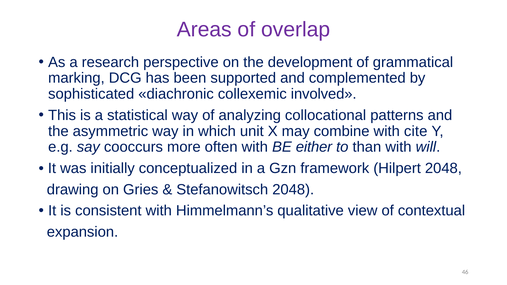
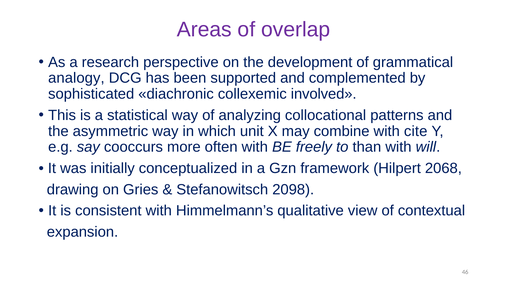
marking: marking -> analogy (76, 78)
either: either -> freely (314, 147)
Hilpert 2048: 2048 -> 2068 (443, 168)
Stefanowitsch 2048: 2048 -> 2098 (293, 190)
